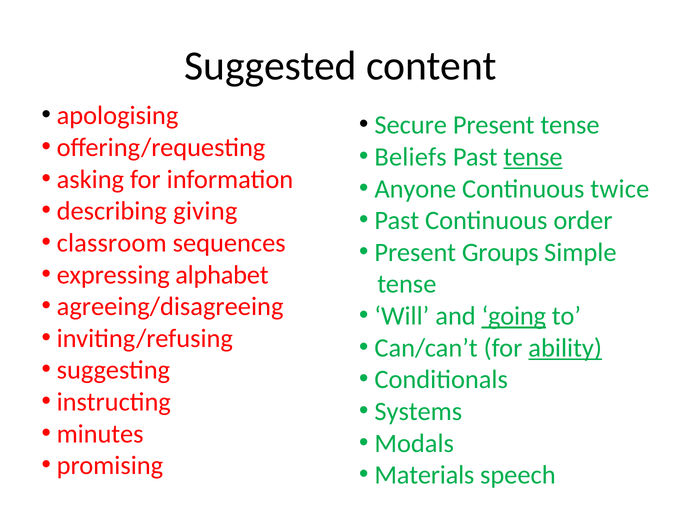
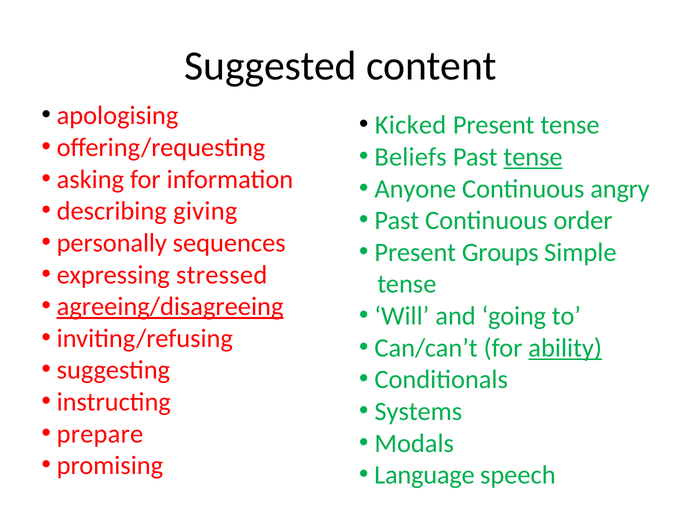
Secure: Secure -> Kicked (411, 125)
twice: twice -> angry (620, 189)
classroom: classroom -> personally (112, 243)
alphabet: alphabet -> stressed (222, 275)
agreeing/disagreeing underline: none -> present (170, 306)
going underline: present -> none (514, 316)
minutes: minutes -> prepare (100, 434)
Materials: Materials -> Language (424, 475)
